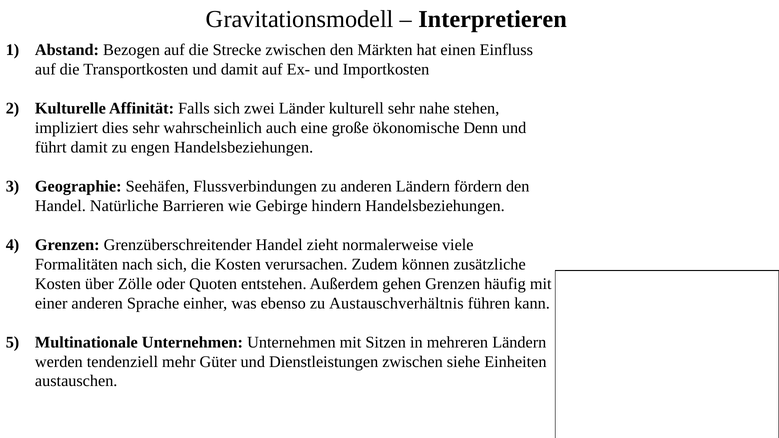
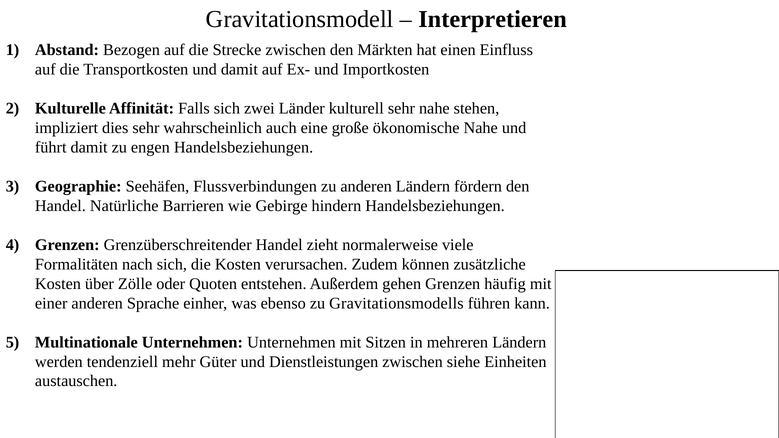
ökonomische Denn: Denn -> Nahe (481, 128)
Austauschverhältnis: Austauschverhältnis -> Gravitationsmodells (396, 303)
